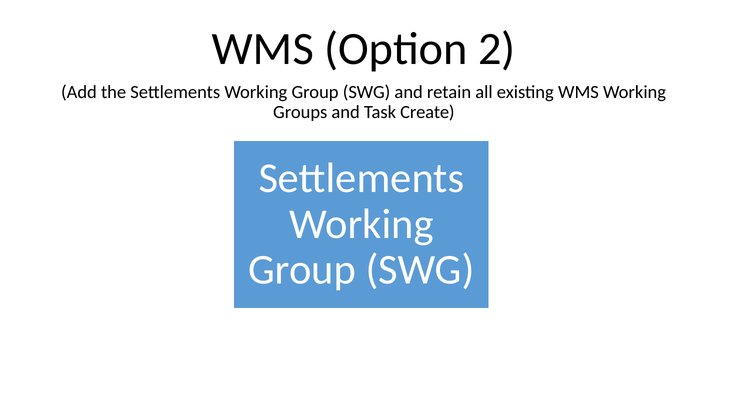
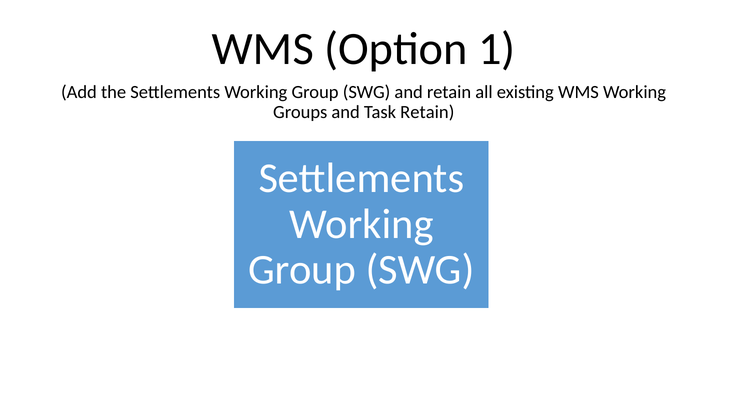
2: 2 -> 1 (497, 49)
Task Create: Create -> Retain (427, 112)
